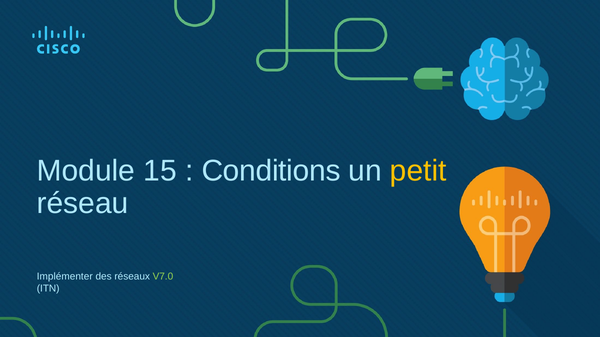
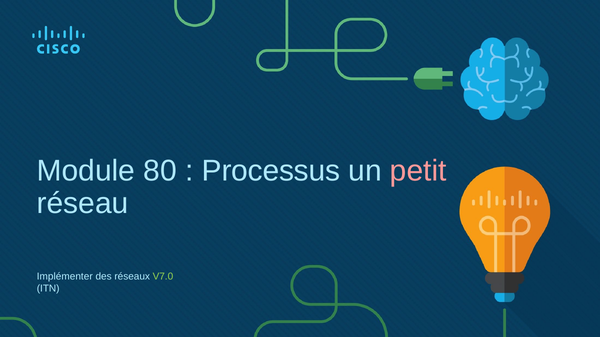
15: 15 -> 80 (160, 171)
Conditions: Conditions -> Processus (271, 171)
petit colour: yellow -> pink (418, 171)
